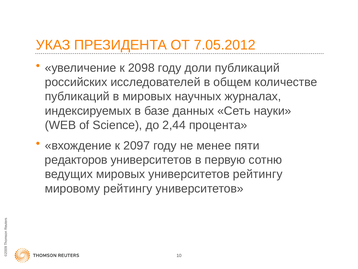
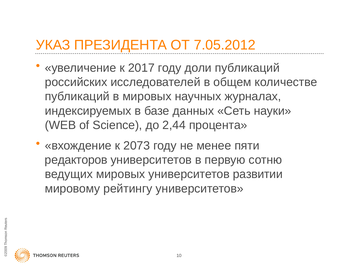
2098: 2098 -> 2017 (141, 68)
2097: 2097 -> 2073 (137, 145)
университетов рейтингу: рейтингу -> развитии (258, 174)
